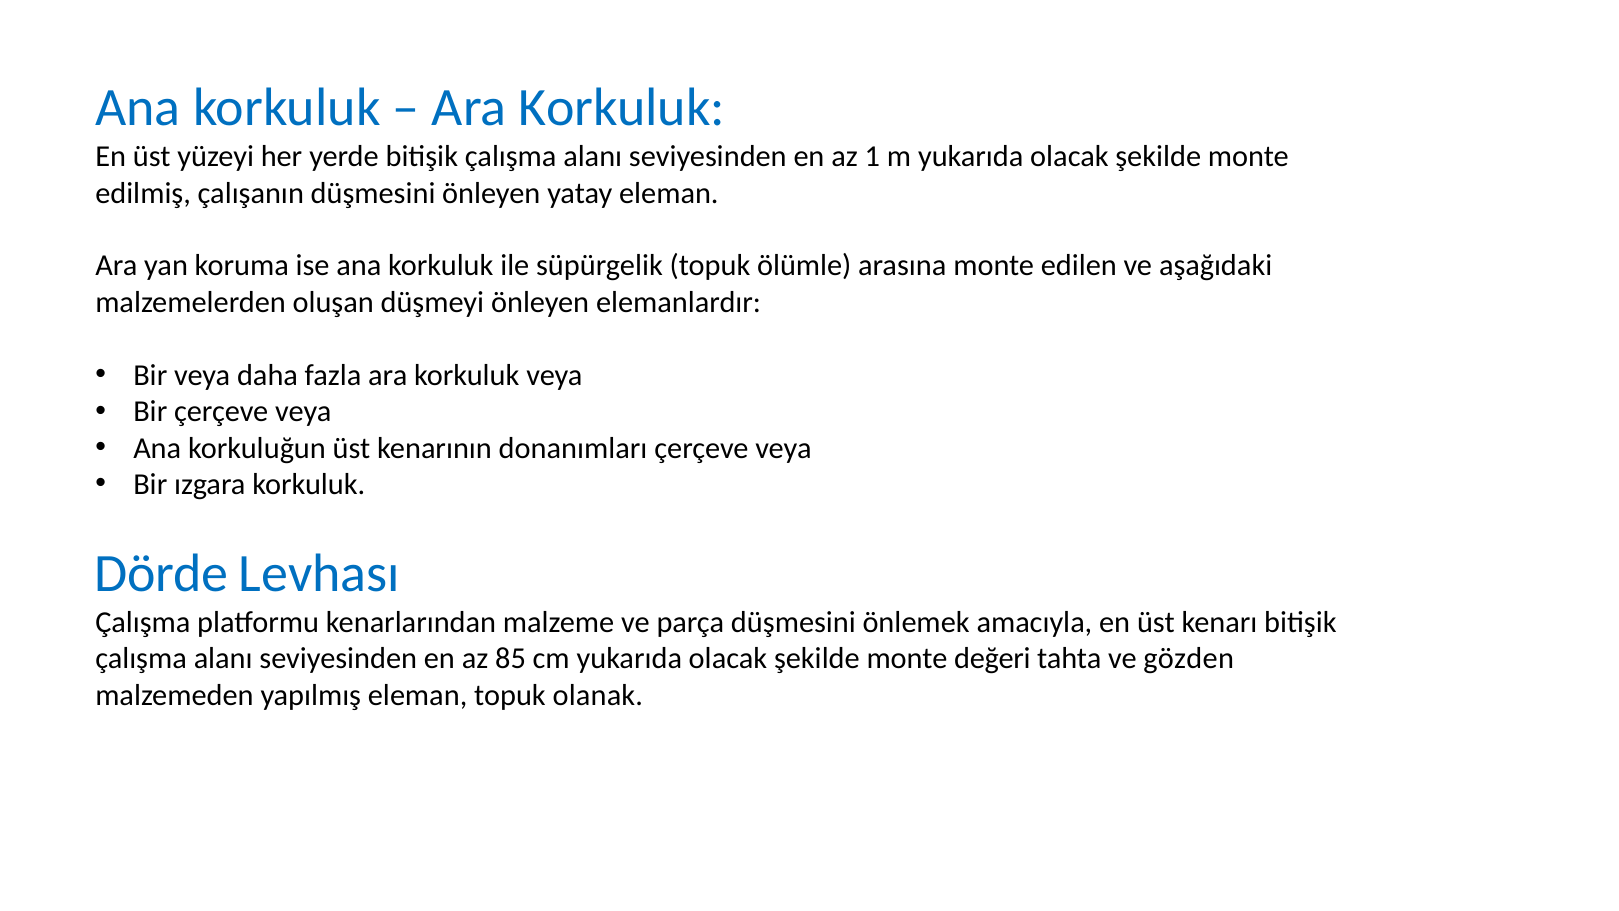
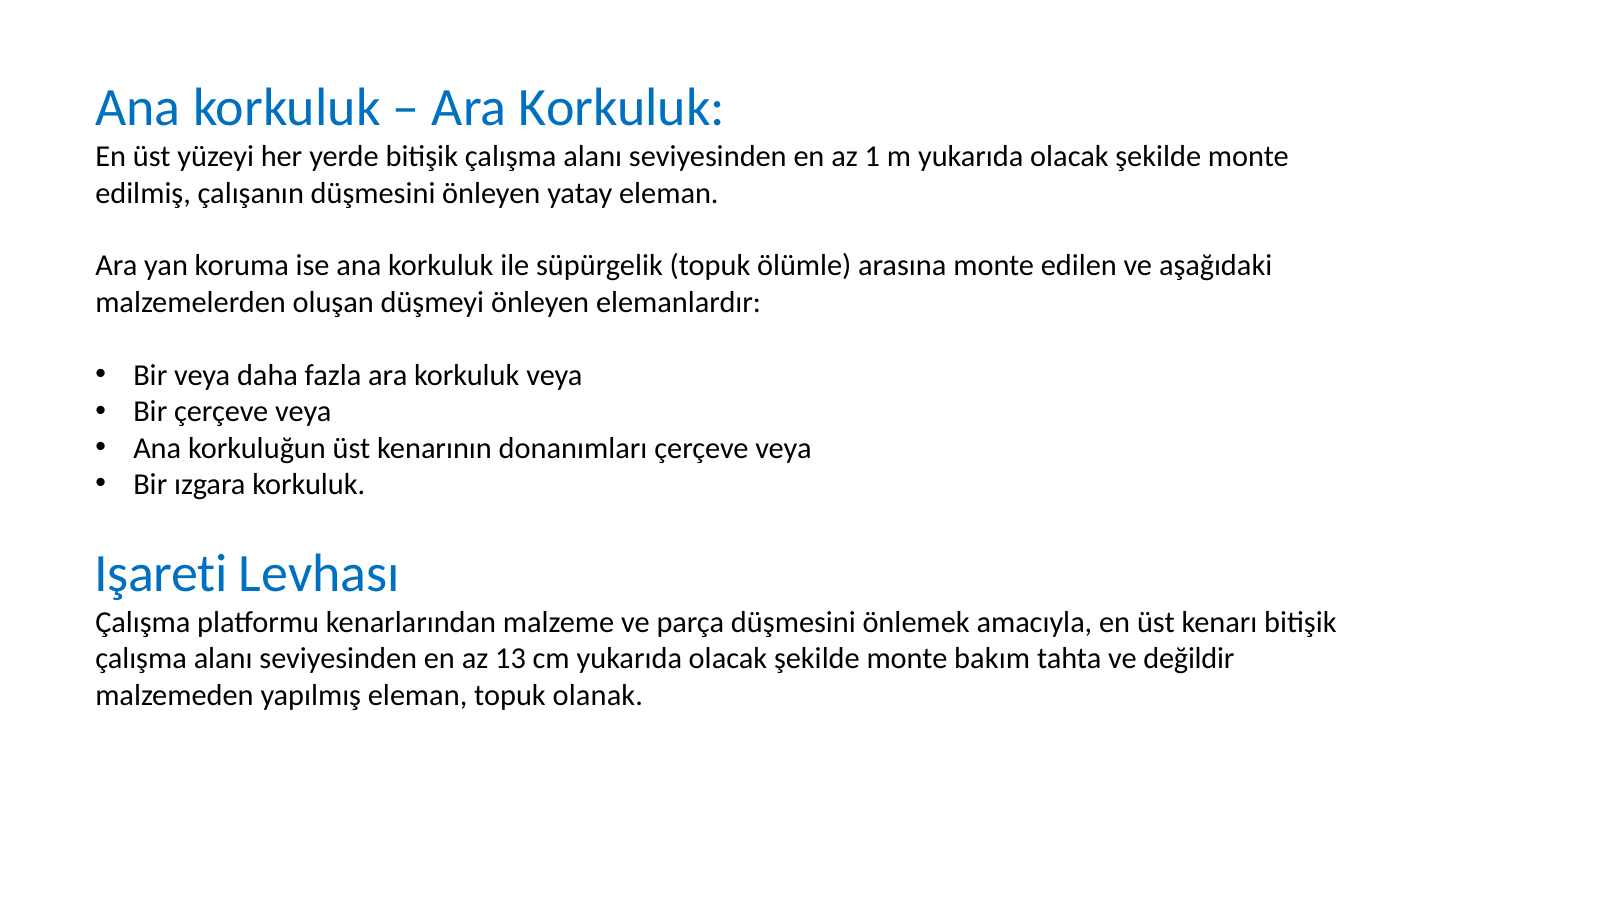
Dörde: Dörde -> Işareti (161, 573)
85: 85 -> 13 (511, 658)
değeri: değeri -> bakım (992, 658)
gözden: gözden -> değildir (1189, 658)
